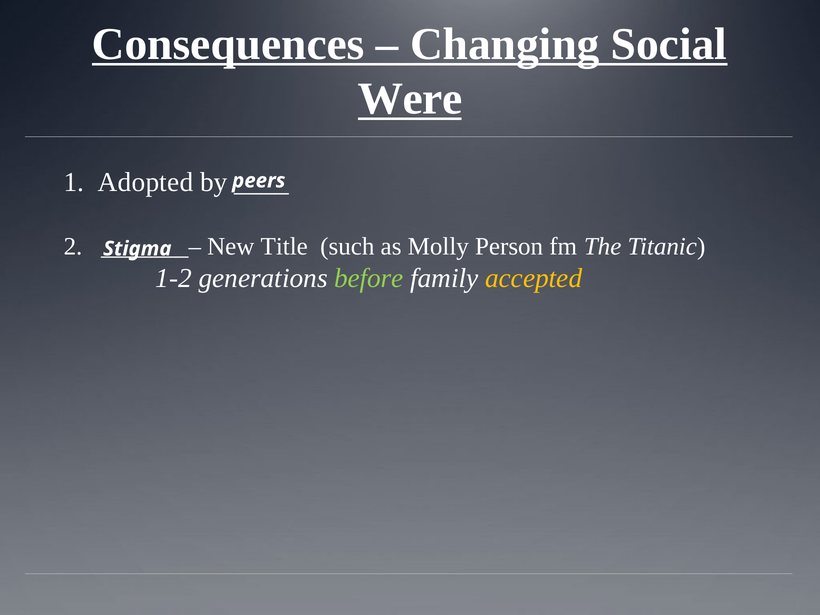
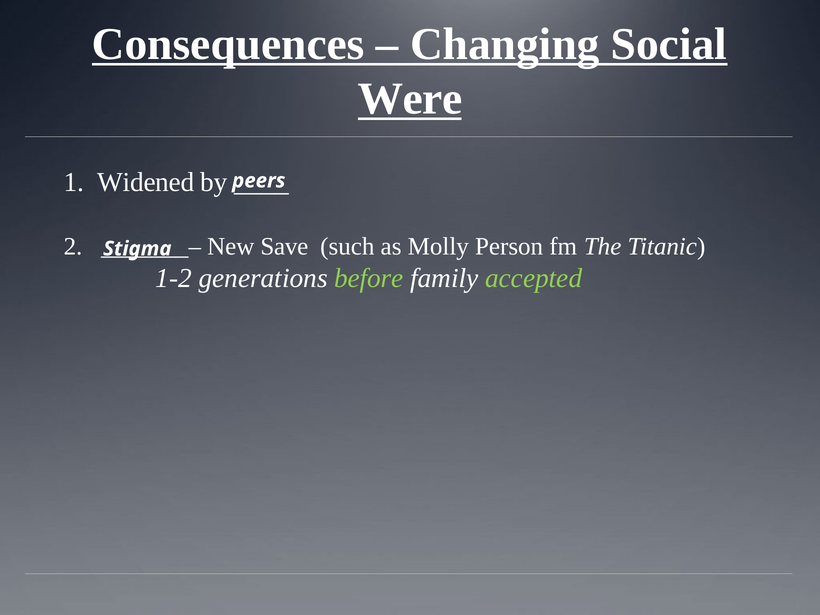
Adopted: Adopted -> Widened (146, 182)
Title: Title -> Save (284, 246)
accepted colour: yellow -> light green (534, 278)
